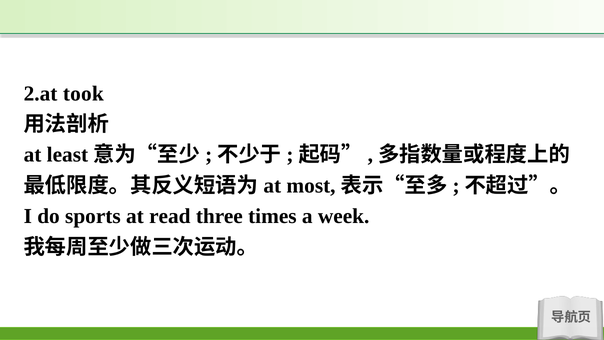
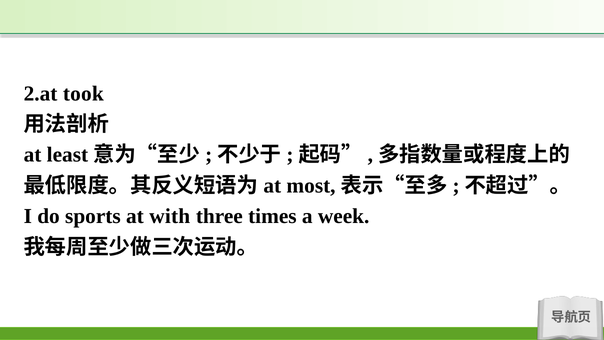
read: read -> with (170, 216)
